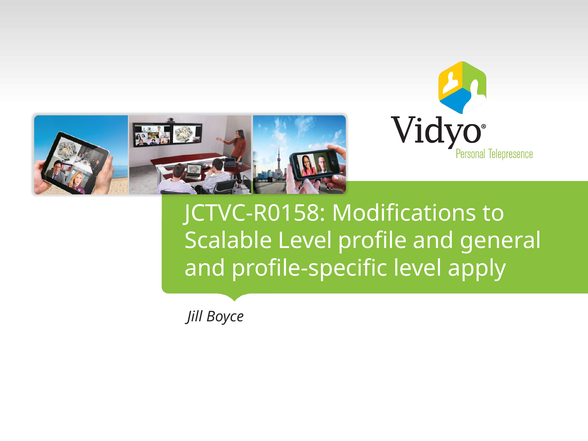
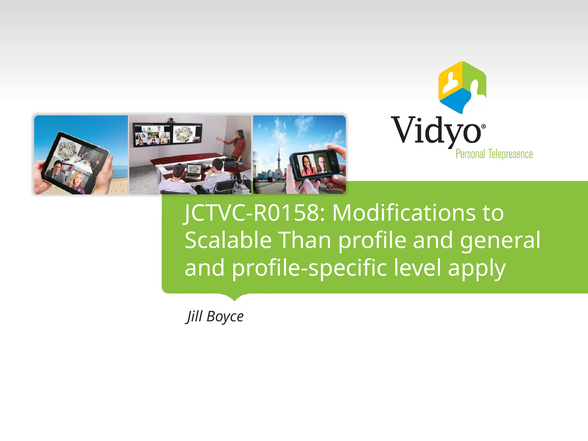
Scalable Level: Level -> Than (305, 241)
